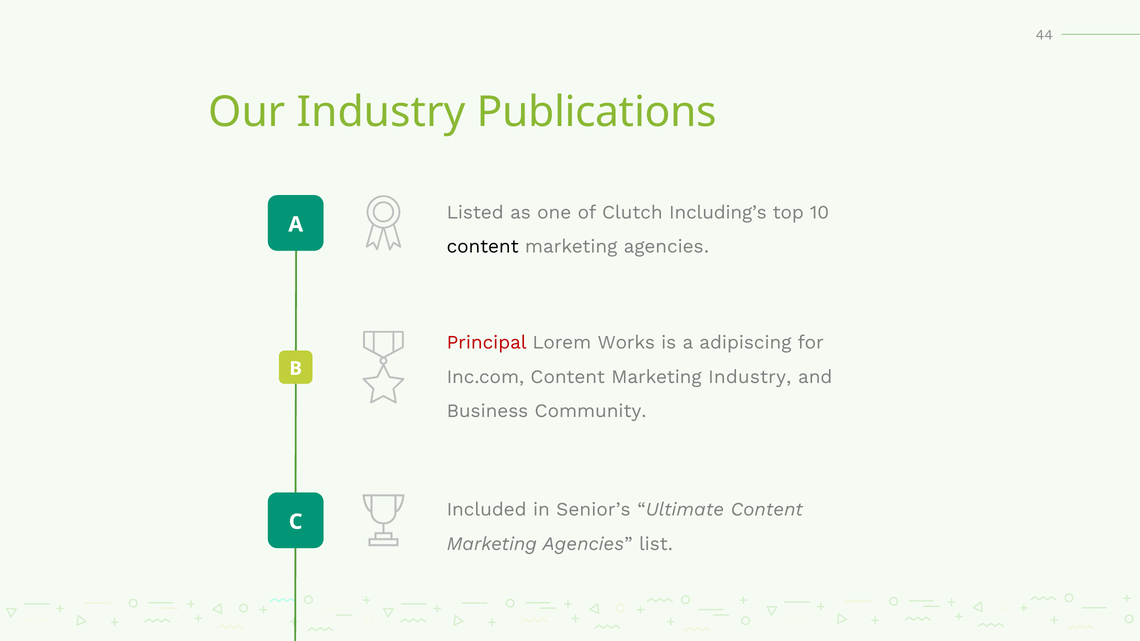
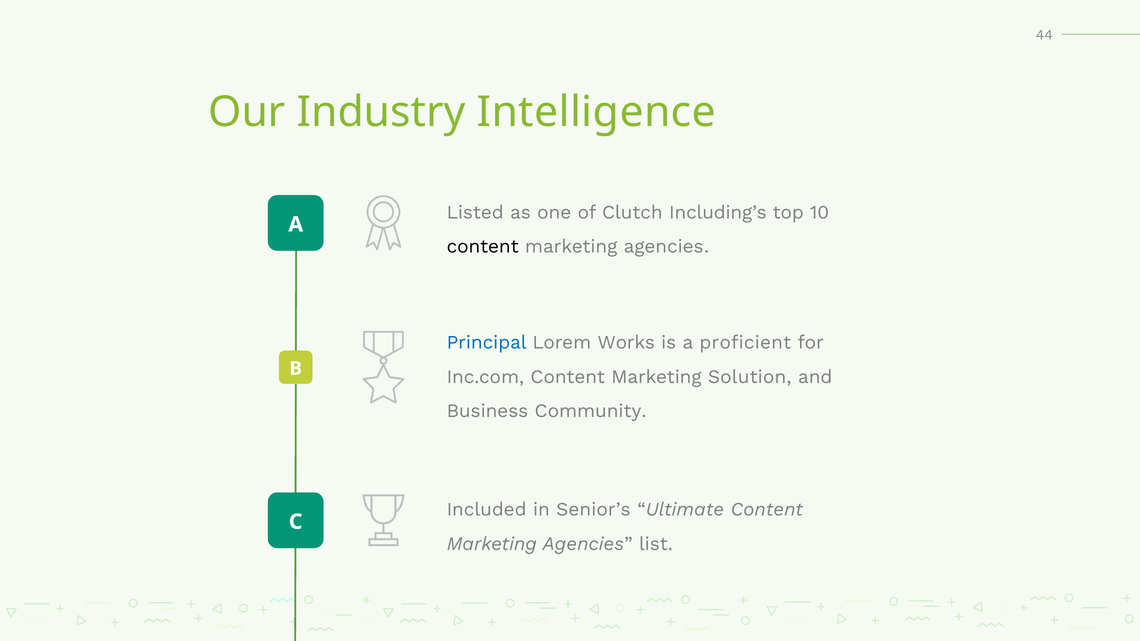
Publications: Publications -> Intelligence (596, 112)
Principal colour: red -> blue (487, 343)
adipiscing: adipiscing -> proficient (745, 343)
Marketing Industry: Industry -> Solution (750, 377)
